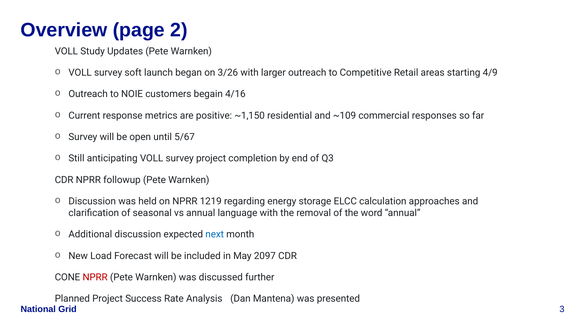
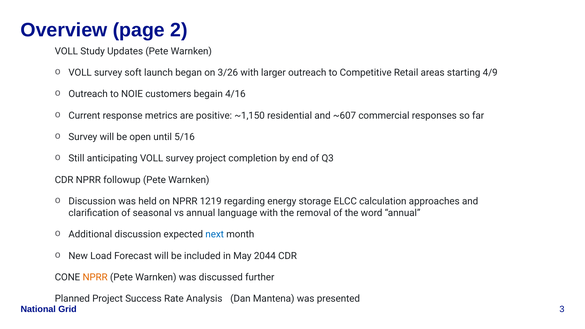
~109: ~109 -> ~607 (345, 116)
5/67: 5/67 -> 5/16 (185, 137)
2097: 2097 -> 2044 (265, 256)
NPRR colour: red -> orange (95, 277)
